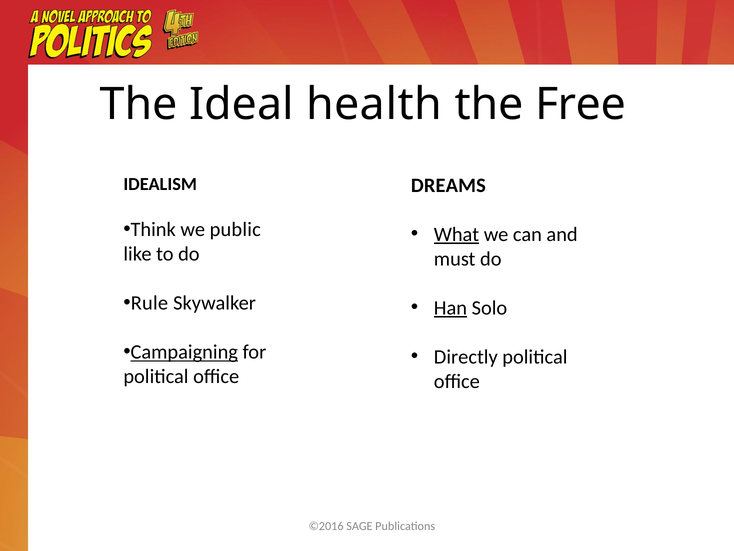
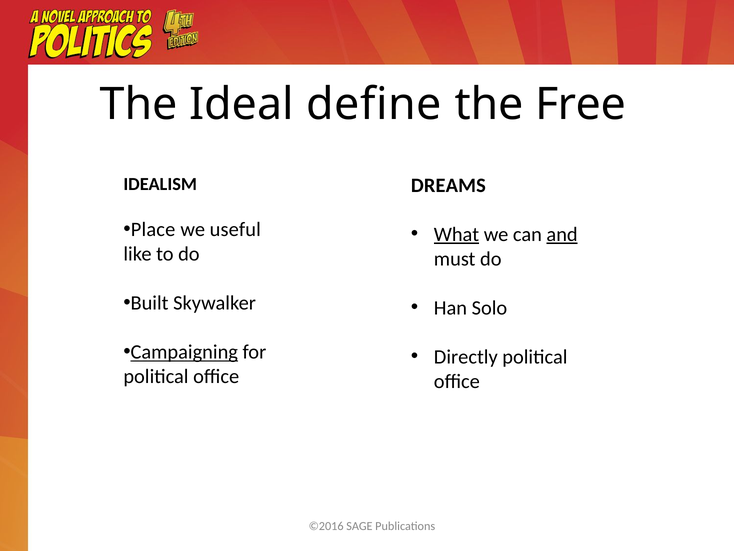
health: health -> define (374, 105)
Think: Think -> Place (153, 229)
public: public -> useful (235, 229)
and underline: none -> present (562, 234)
Rule: Rule -> Built (150, 303)
Han underline: present -> none (450, 308)
